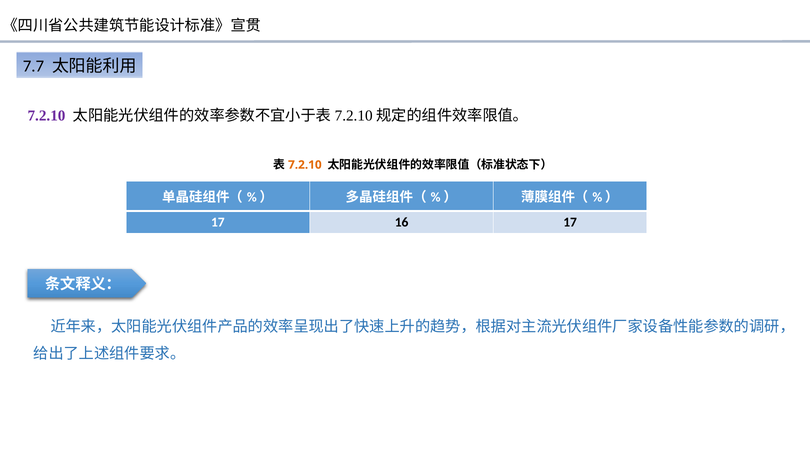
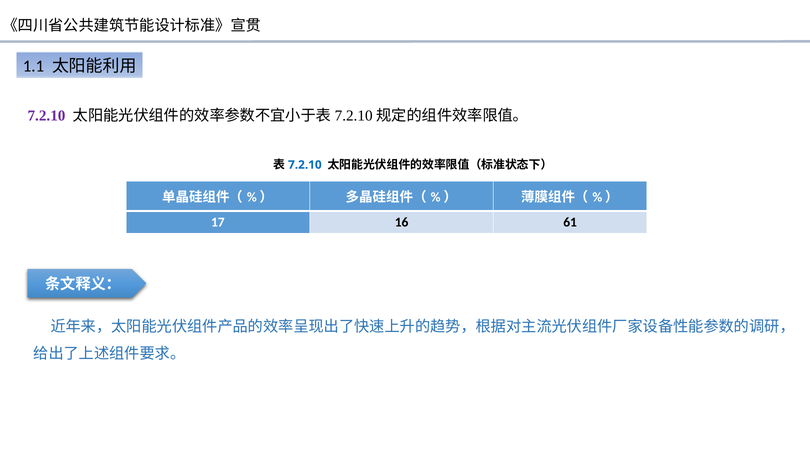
7.7: 7.7 -> 1.1 (33, 66)
7.2.10 colour: orange -> blue (305, 165)
16 17: 17 -> 61 (570, 222)
